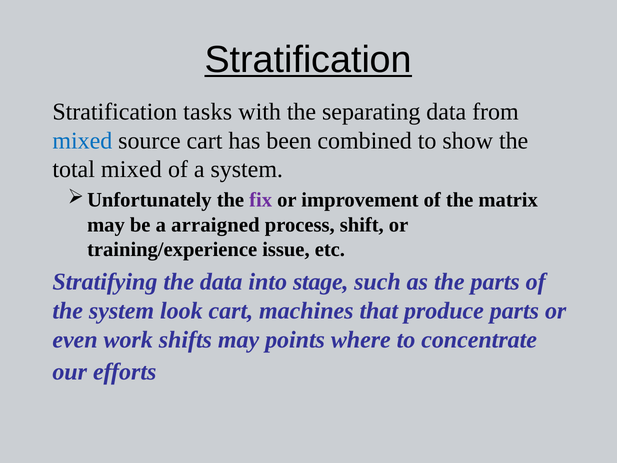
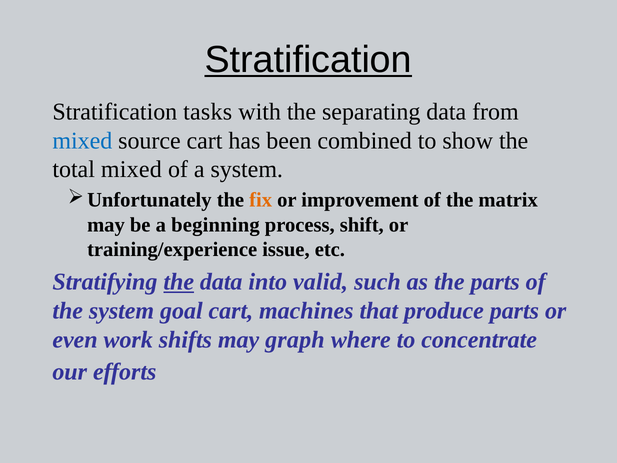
fix colour: purple -> orange (261, 200)
arraigned: arraigned -> beginning (215, 225)
the underline: none -> present (179, 282)
stage: stage -> valid (321, 282)
look: look -> goal (181, 311)
points: points -> graph (295, 339)
